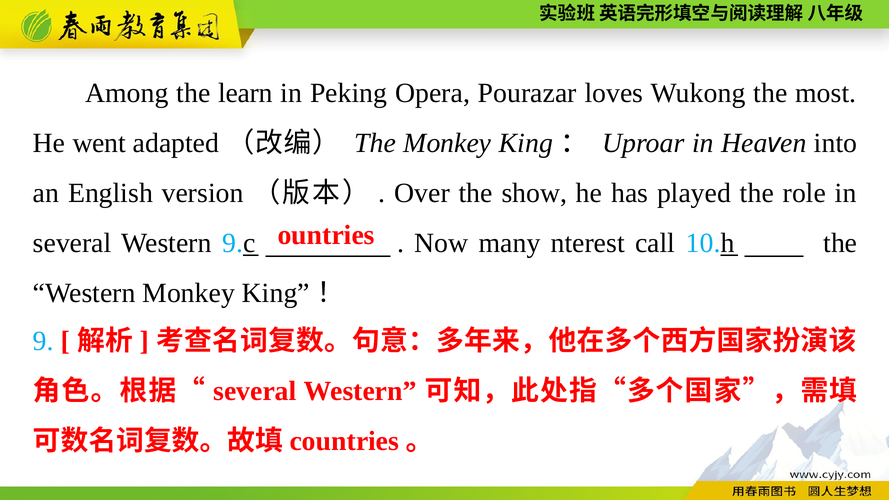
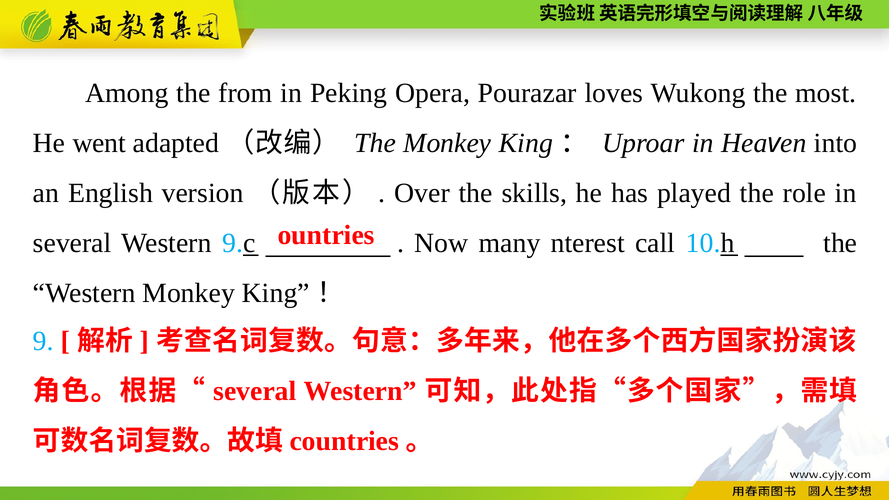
learn: learn -> from (245, 93)
show: show -> skills (534, 193)
